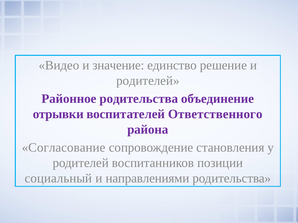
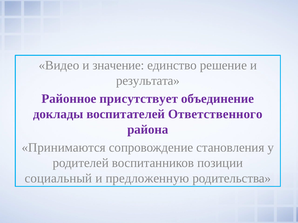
родителей: родителей -> результата (148, 81)
Районное родительства: родительства -> присутствует (139, 99)
отрывки: отрывки -> доклады (58, 114)
Согласование: Согласование -> Принимаются (64, 148)
направлениями: направлениями -> предложенную (147, 179)
